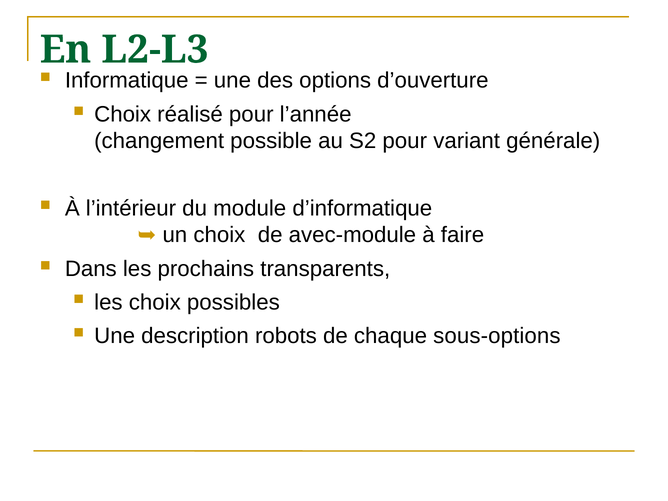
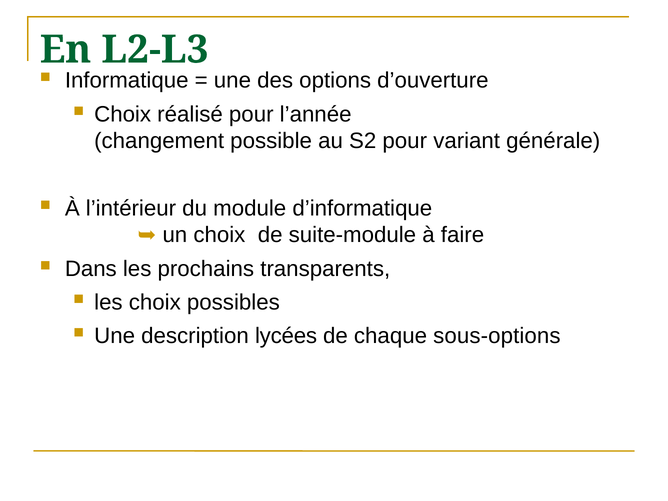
avec-module: avec-module -> suite-module (352, 235)
robots: robots -> lycées (286, 336)
